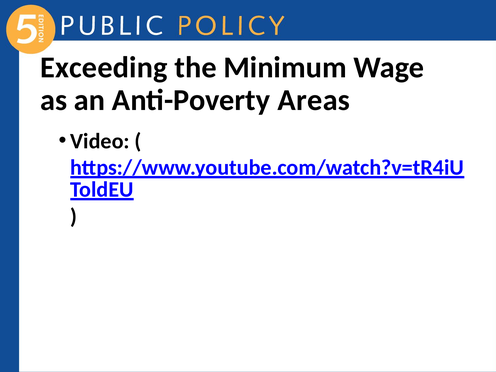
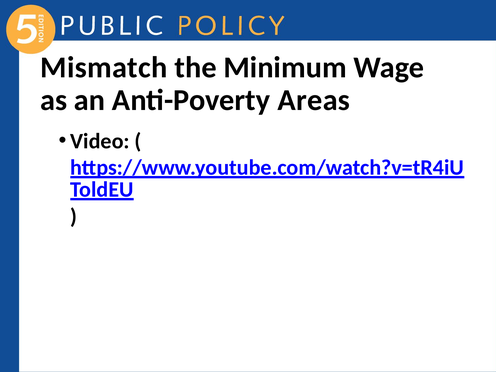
Exceeding: Exceeding -> Mismatch (104, 67)
